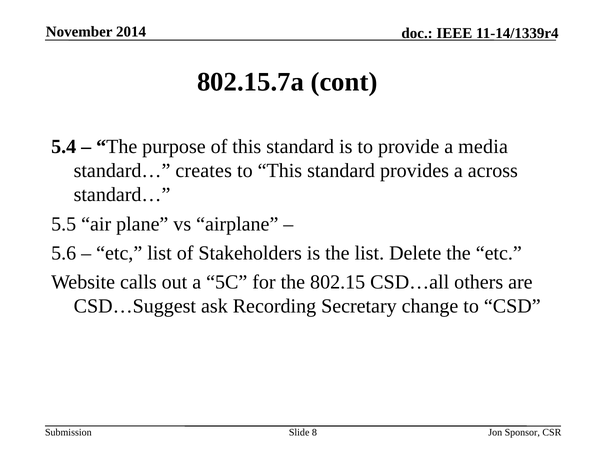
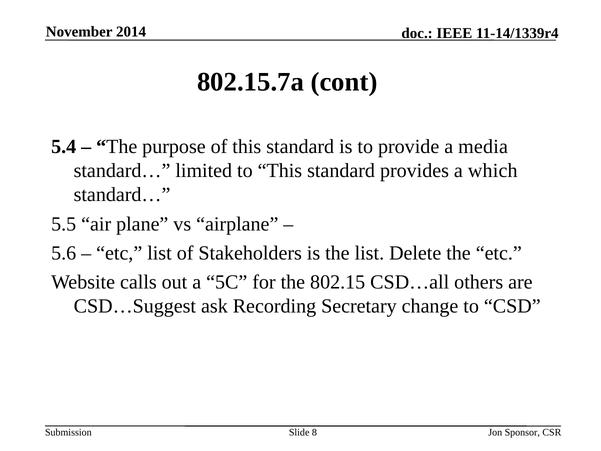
creates: creates -> limited (204, 171)
across: across -> which (493, 171)
